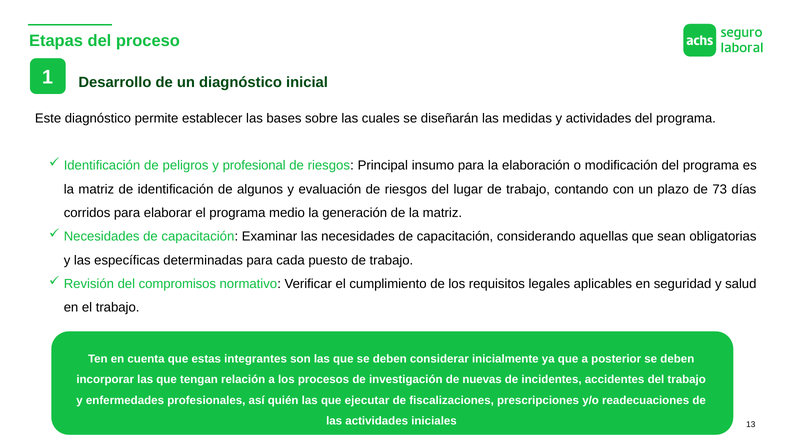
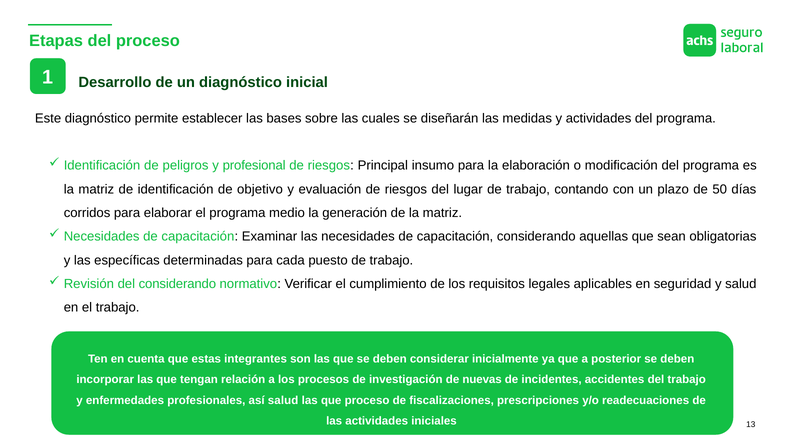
algunos: algunos -> objetivo (260, 189)
73: 73 -> 50 (720, 189)
del compromisos: compromisos -> considerando (177, 284)
así quién: quién -> salud (283, 400)
que ejecutar: ejecutar -> proceso (367, 400)
